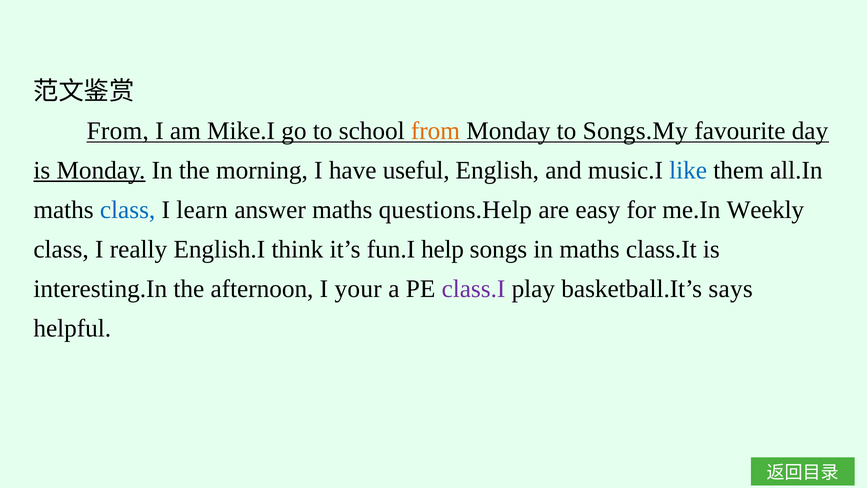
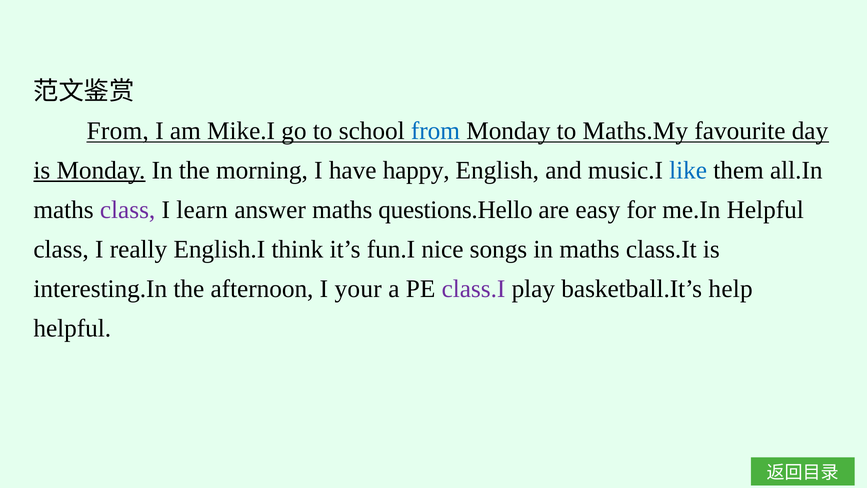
from colour: orange -> blue (435, 131)
Songs.My: Songs.My -> Maths.My (635, 131)
useful: useful -> happy (416, 170)
class colour: blue -> purple (128, 210)
questions.Help: questions.Help -> questions.Hello (455, 210)
me.In Weekly: Weekly -> Helpful (765, 210)
help: help -> nice (442, 249)
says: says -> help (731, 289)
